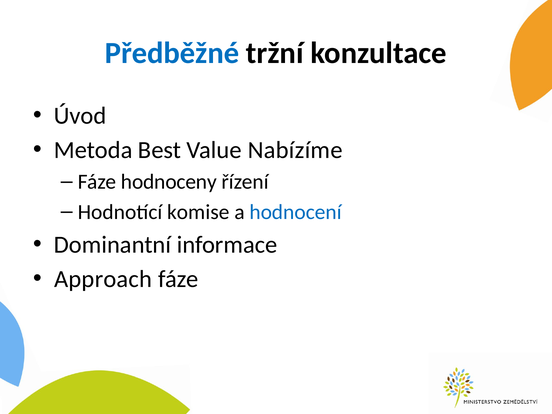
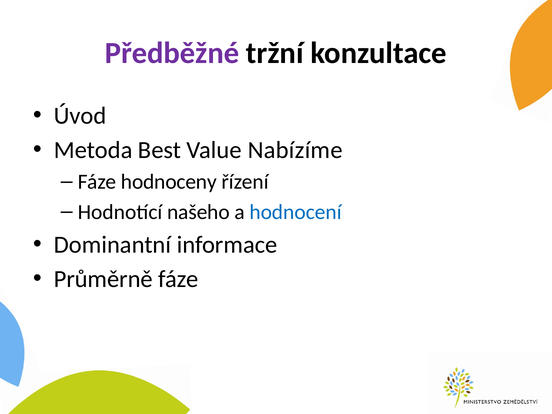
Předběžné colour: blue -> purple (172, 53)
komise: komise -> našeho (198, 212)
Approach: Approach -> Průměrně (103, 279)
